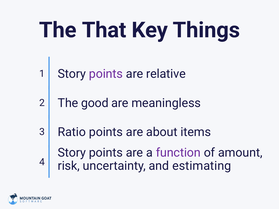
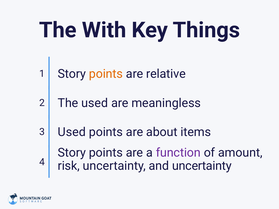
That: That -> With (104, 30)
points colour: purple -> orange (106, 74)
The good: good -> used (95, 103)
Ratio: Ratio -> Used (72, 132)
and estimating: estimating -> uncertainty (202, 166)
